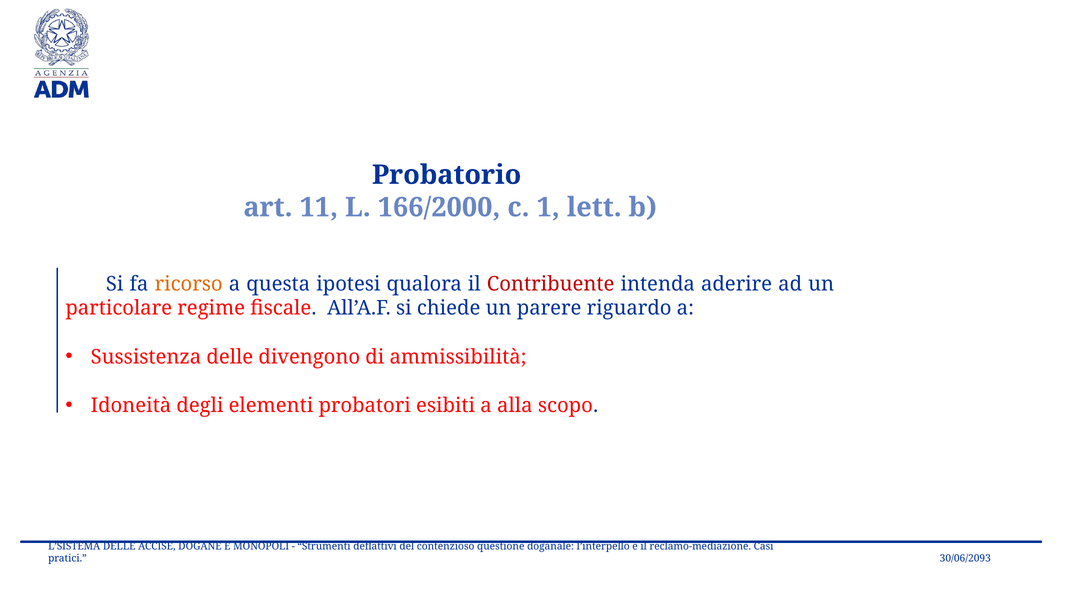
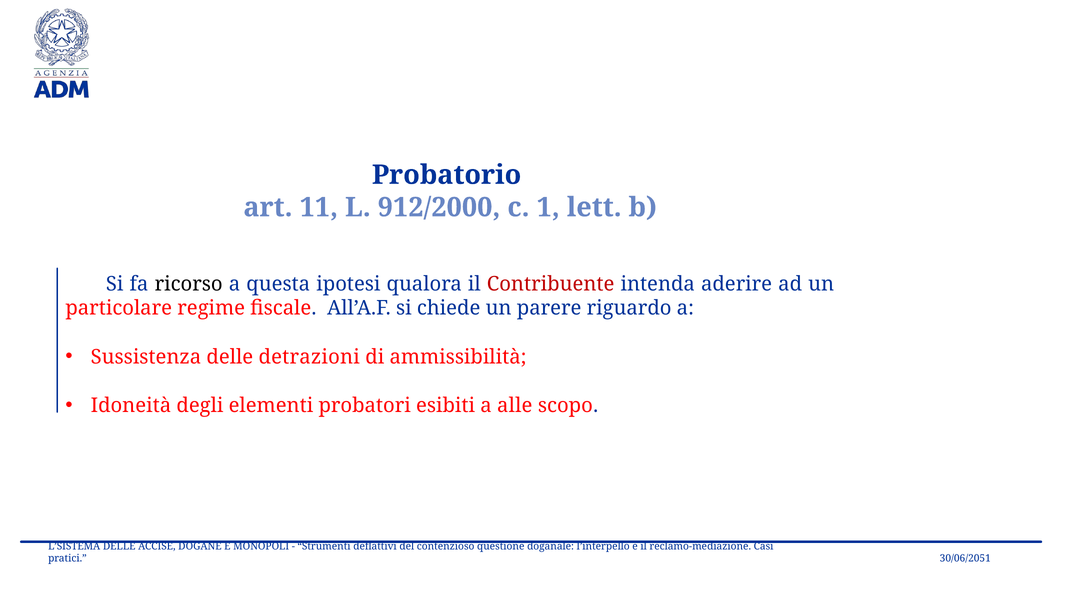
166/2000: 166/2000 -> 912/2000 (439, 207)
ricorso colour: orange -> black (189, 284)
divengono: divengono -> detrazioni (309, 357)
alla: alla -> alle (515, 406)
30/06/2093: 30/06/2093 -> 30/06/2051 (965, 559)
